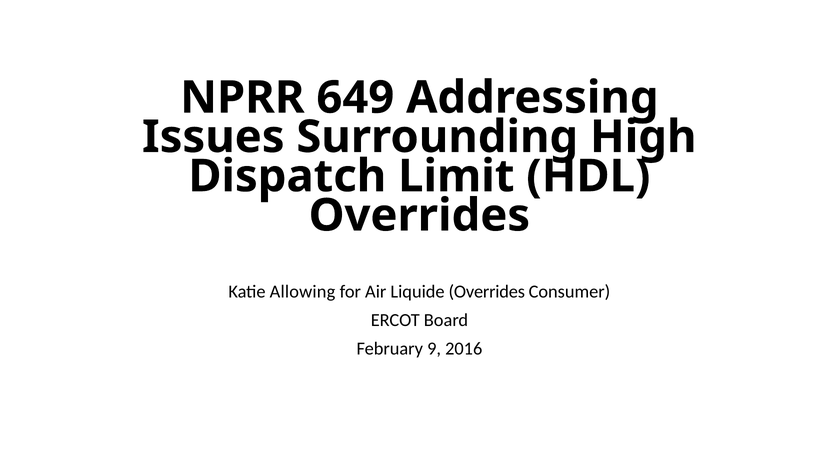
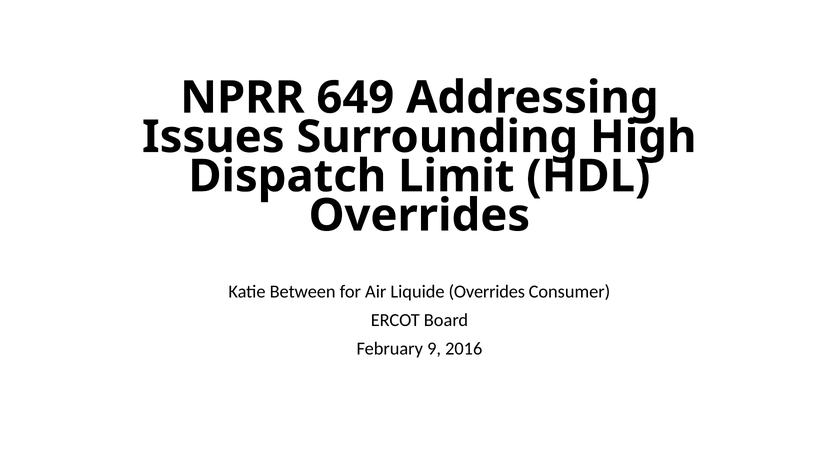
Allowing: Allowing -> Between (303, 292)
